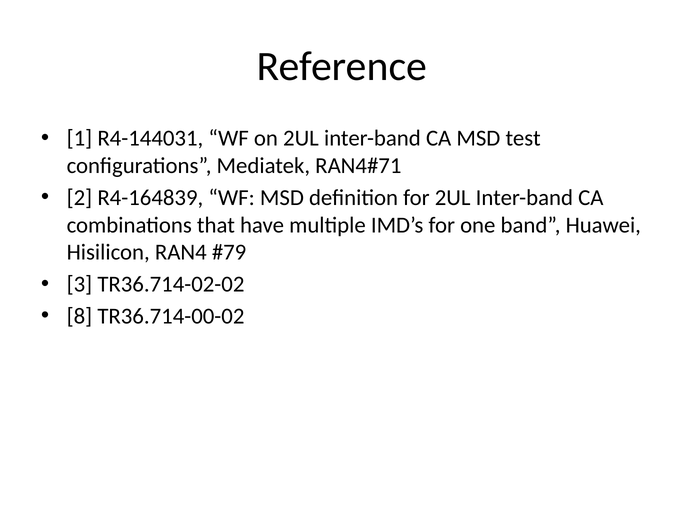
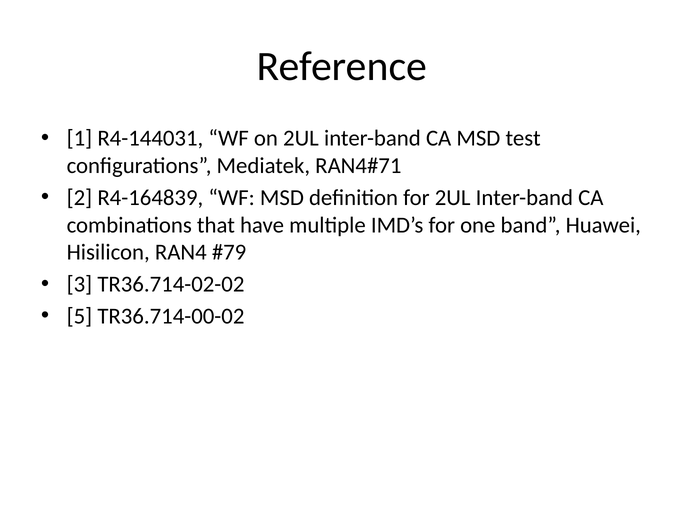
8: 8 -> 5 (79, 316)
